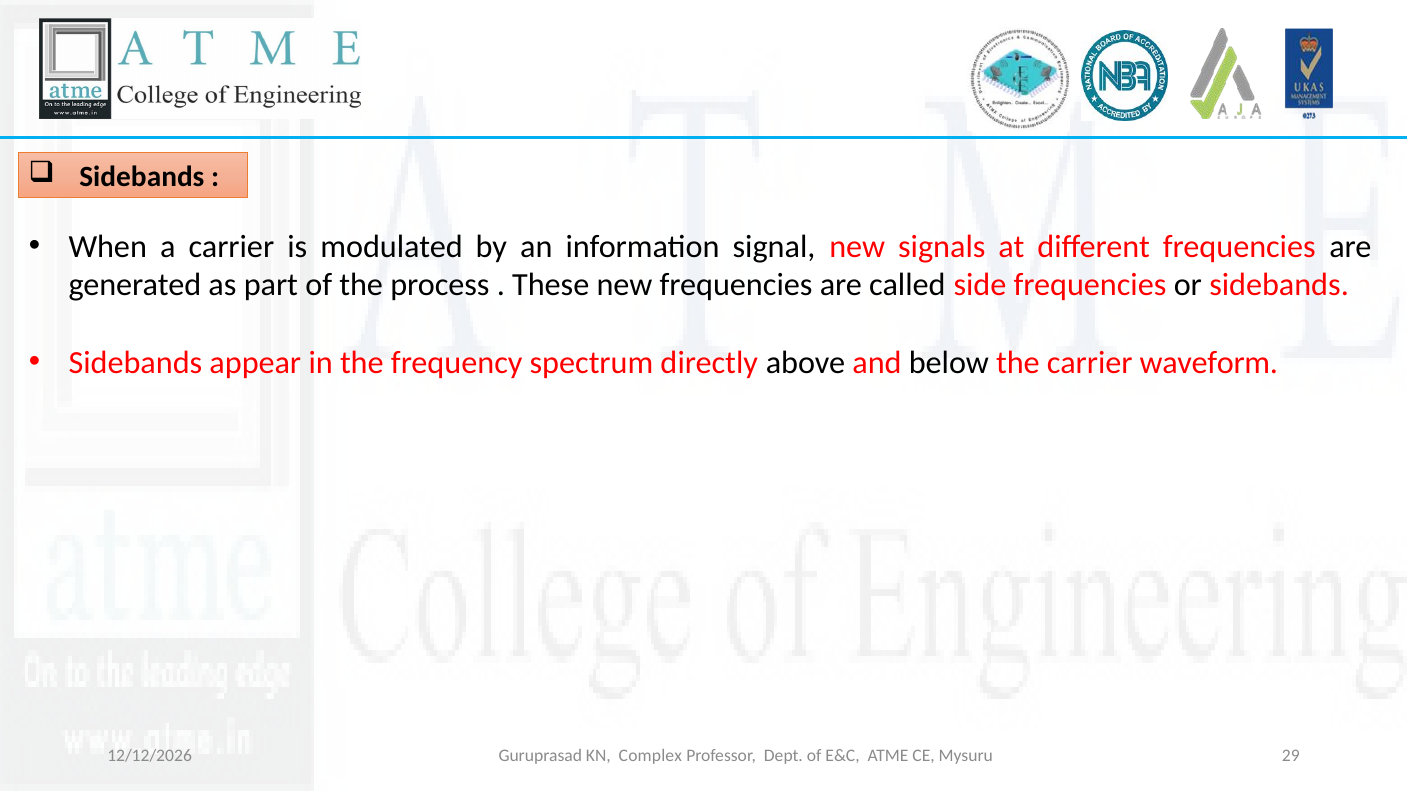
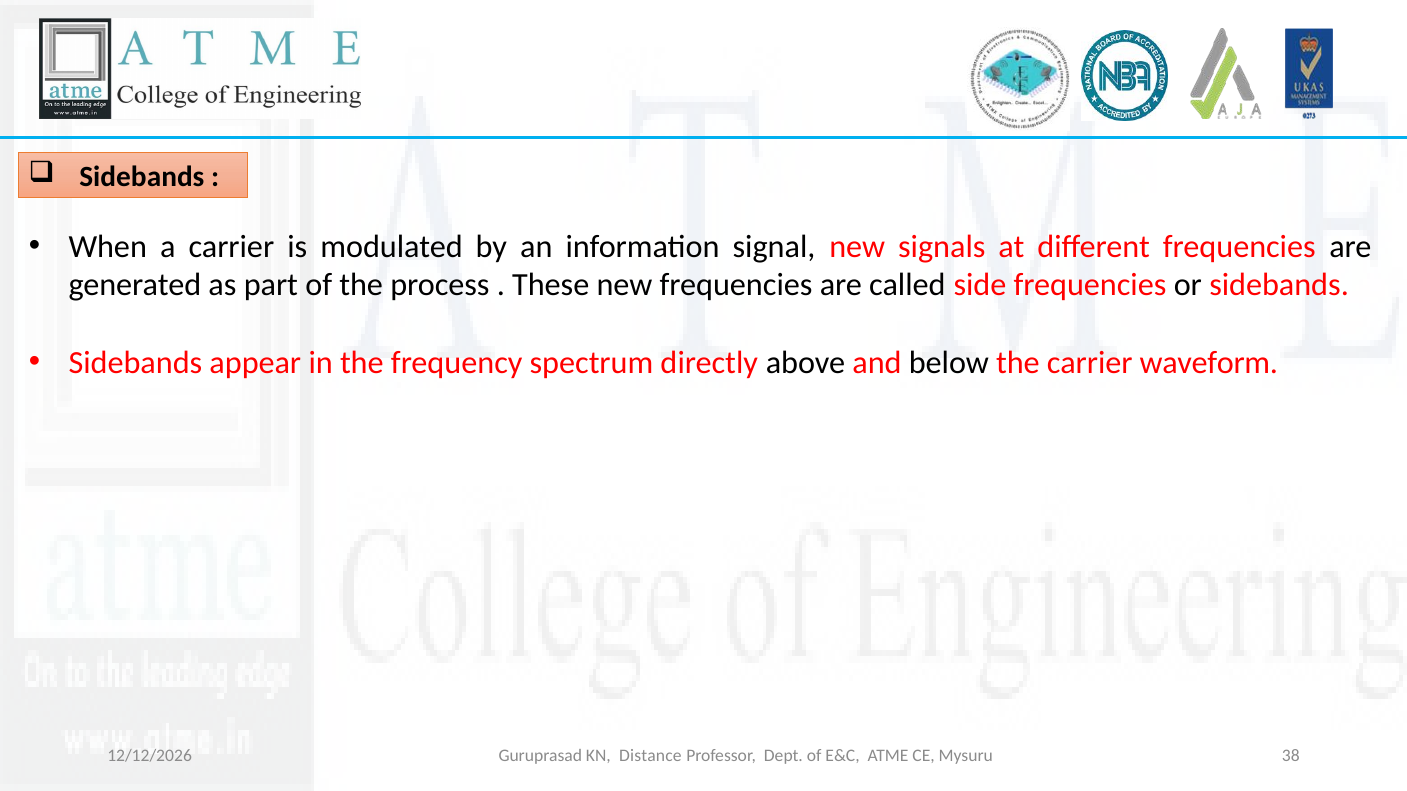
29: 29 -> 38 (1291, 756)
Complex: Complex -> Distance (650, 756)
